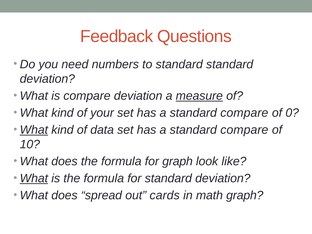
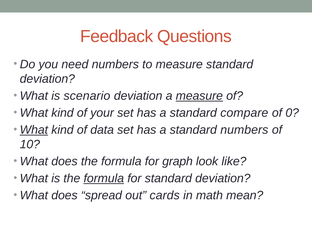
to standard: standard -> measure (179, 64)
is compare: compare -> scenario (87, 96)
compare: compare -> numbers (244, 130)
What underline: present -> none (34, 178)
formula underline: none -> present (104, 178)
math graph: graph -> mean (245, 195)
